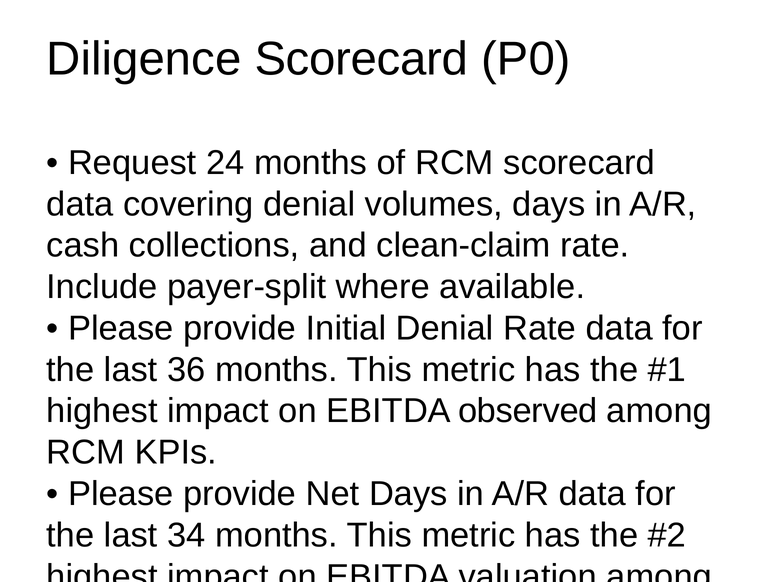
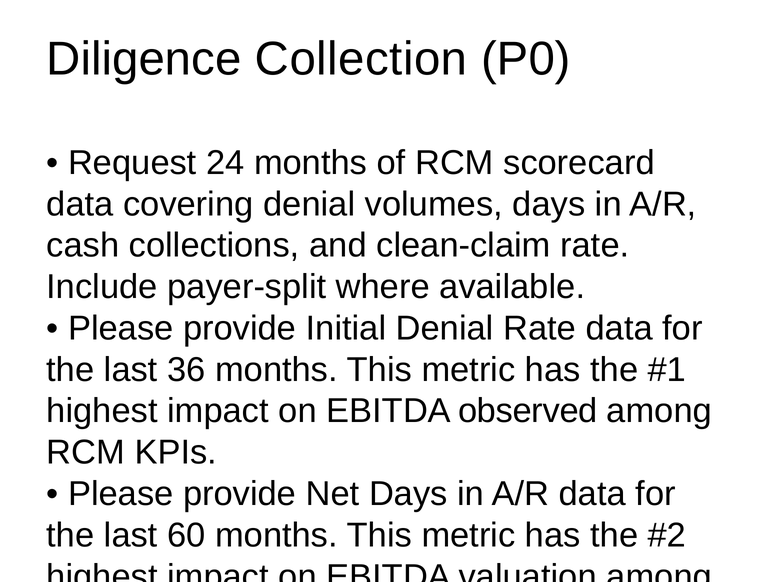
Diligence Scorecard: Scorecard -> Collection (361, 59)
34: 34 -> 60 (186, 535)
